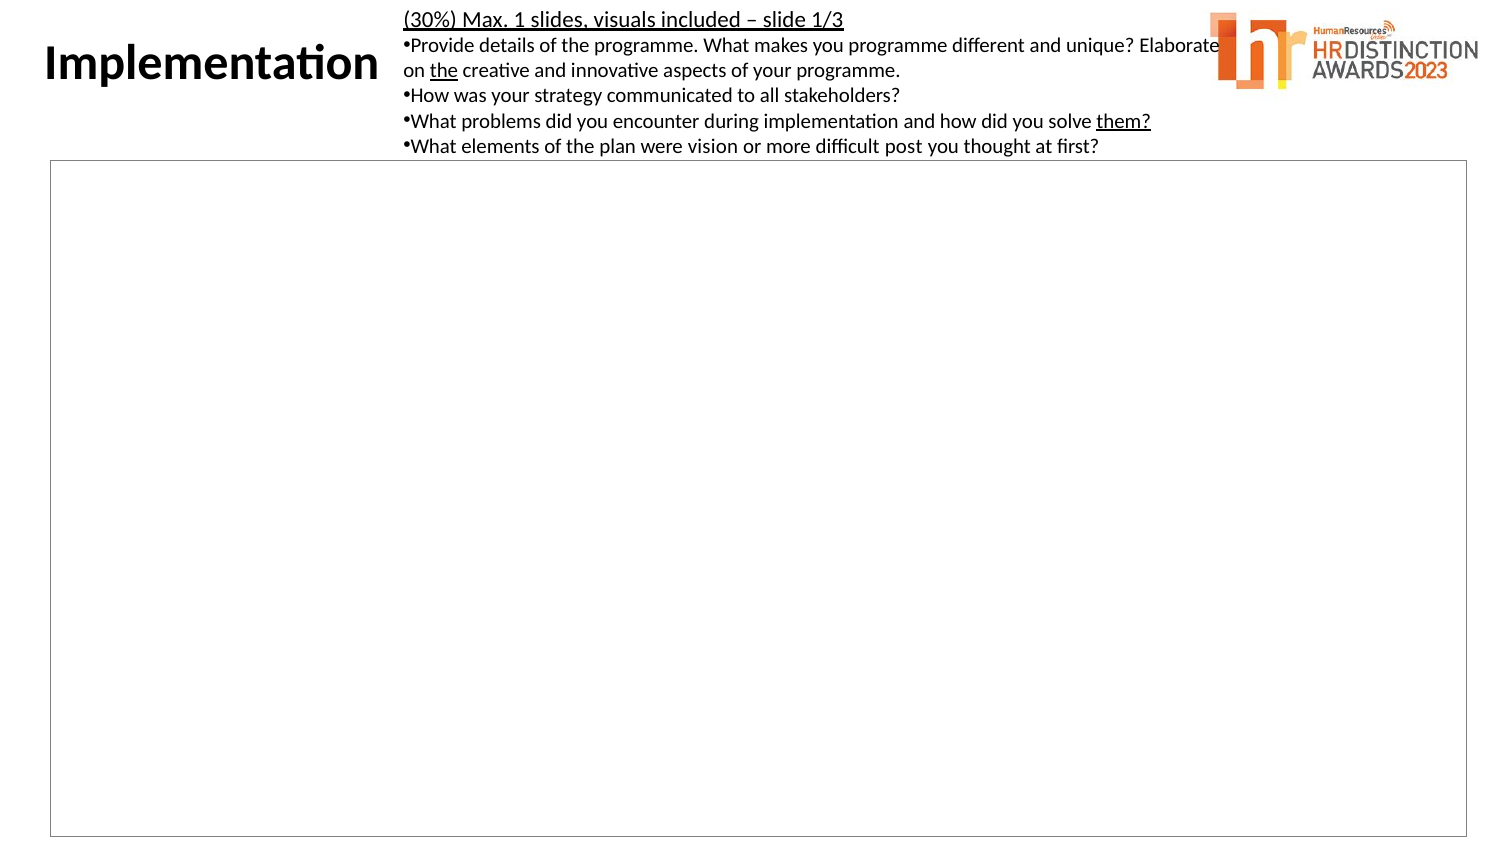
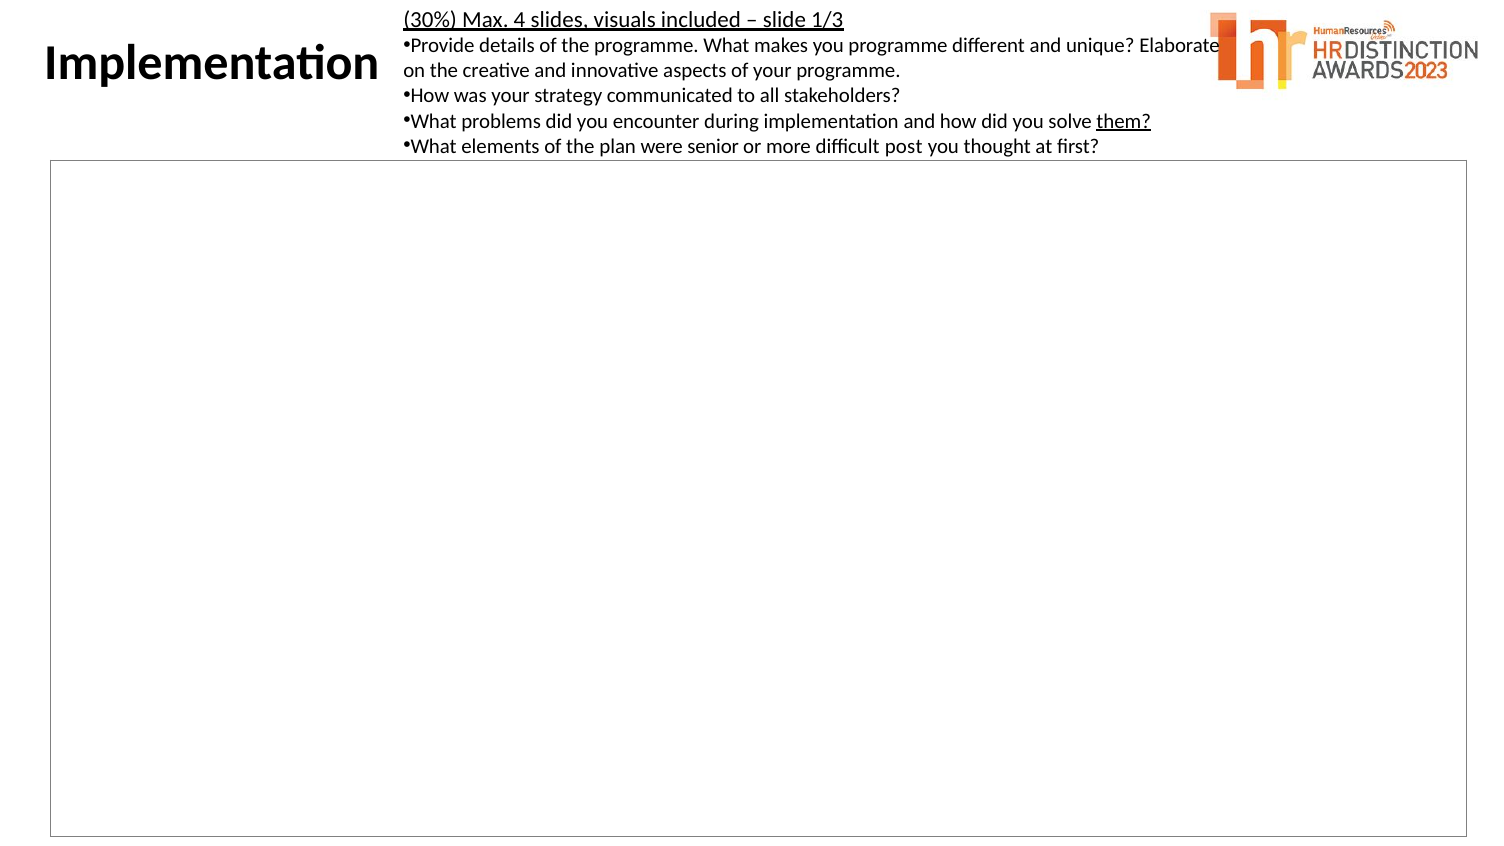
1: 1 -> 4 (520, 20)
the underline: present -> none (444, 71)
vision: vision -> senior (713, 146)
